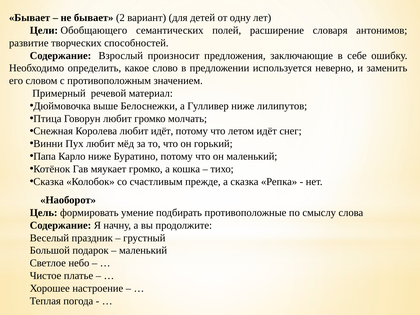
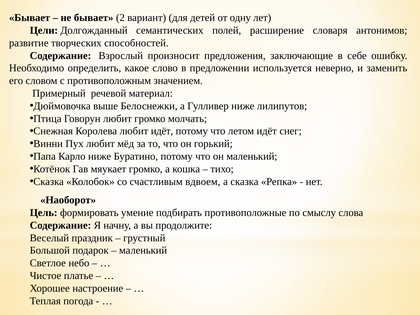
Обобщающего: Обобщающего -> Долгожданный (94, 30)
прежде: прежде -> вдвоем (203, 182)
